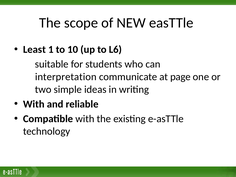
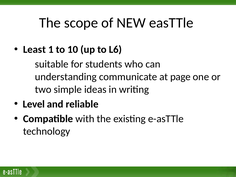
interpretation: interpretation -> understanding (66, 77)
With: With -> Level (34, 104)
